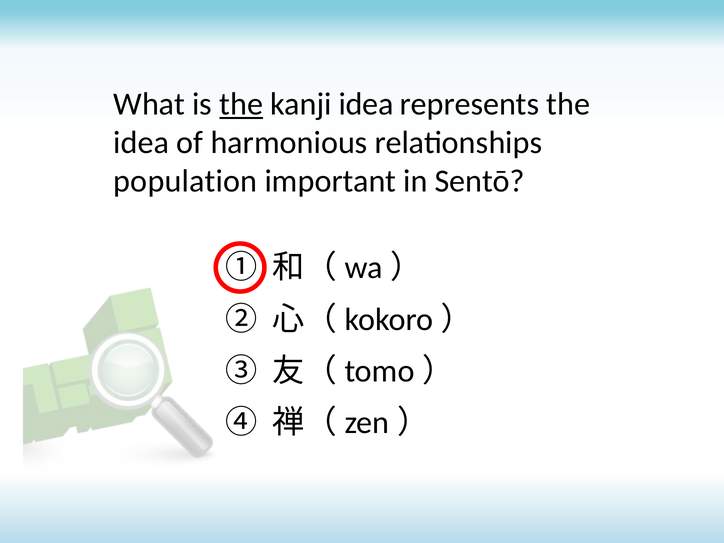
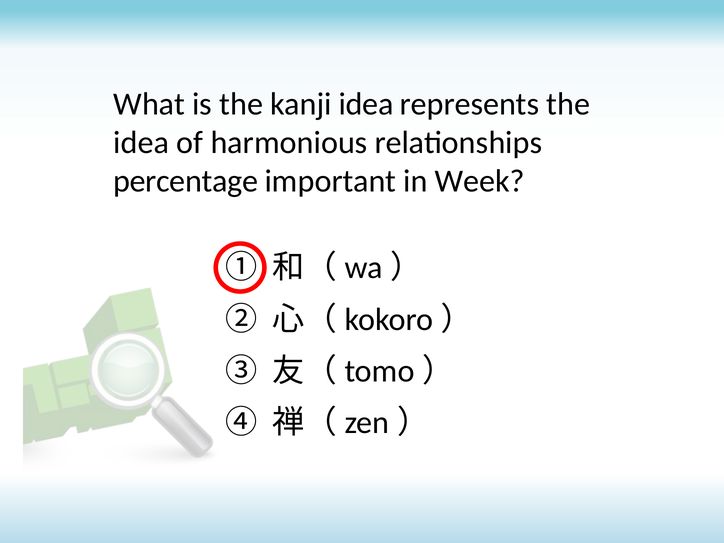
the underline: present -> none (241, 104)
population: population -> percentage (186, 181)
Sentō: Sentō -> Week (480, 181)
